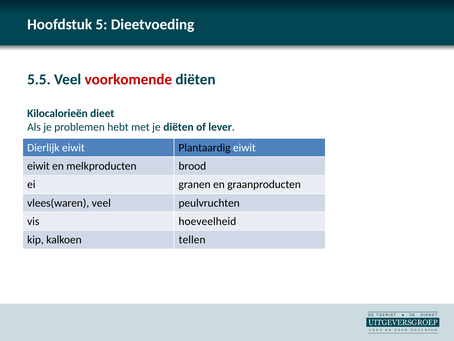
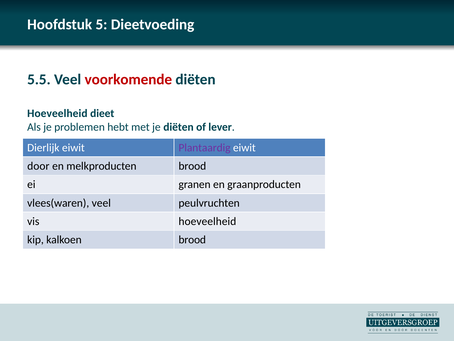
Kilocalorieën: Kilocalorieën -> Hoeveelheid (57, 113)
Plantaardig colour: black -> purple (205, 147)
eiwit: eiwit -> door (38, 166)
kalkoen tellen: tellen -> brood (192, 239)
